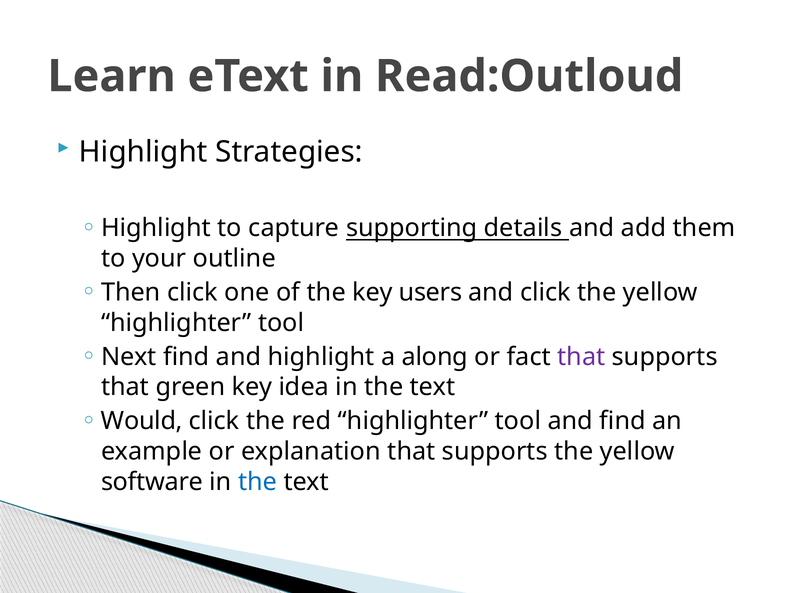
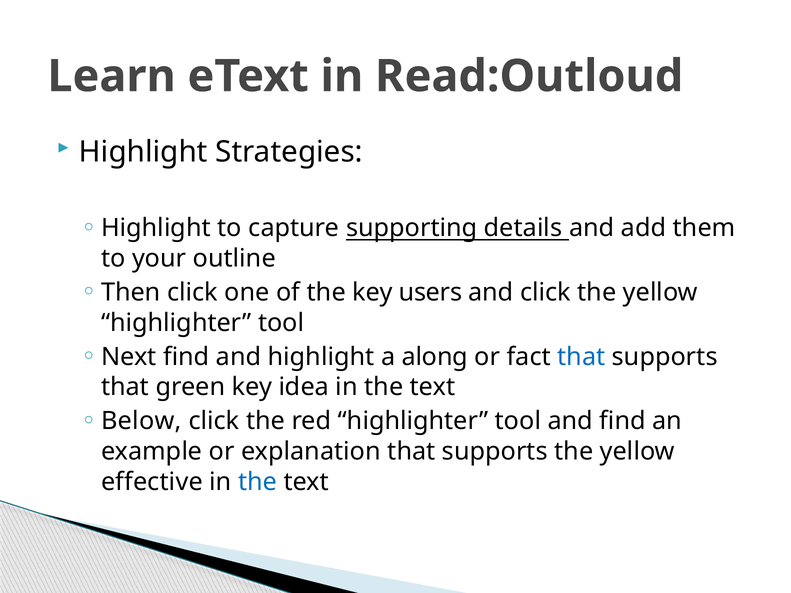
that colour: purple -> blue (581, 357)
Would: Would -> Below (141, 421)
software: software -> effective (152, 482)
